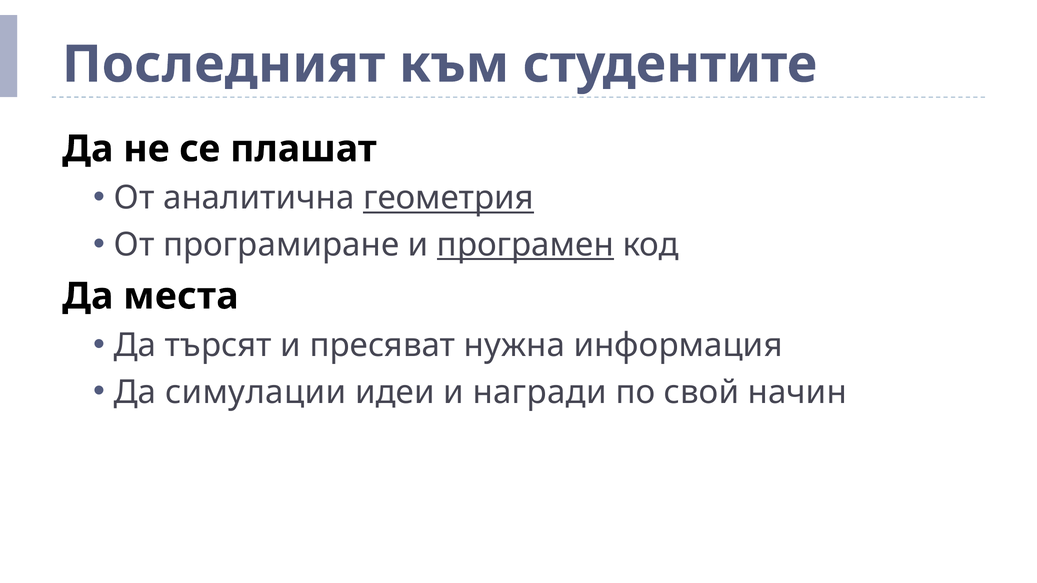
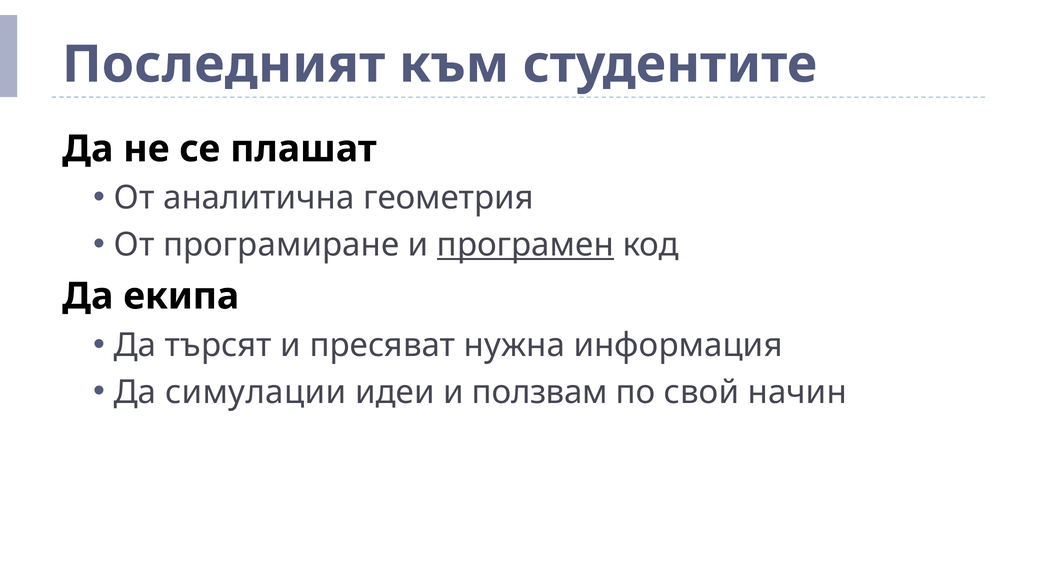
геометрия underline: present -> none (449, 198)
места: места -> екипа (181, 296)
награди: награди -> ползвам (540, 392)
